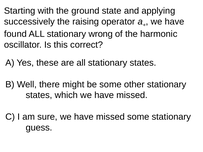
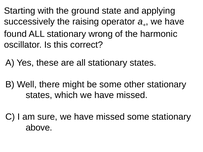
guess: guess -> above (39, 128)
